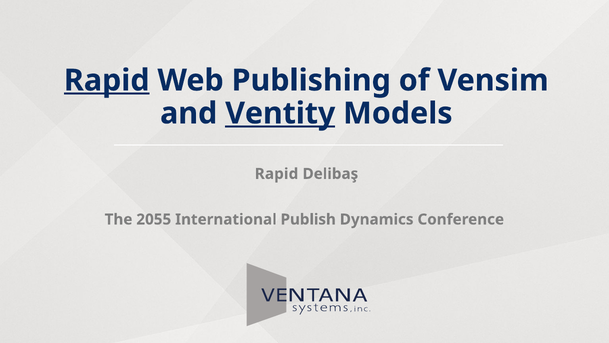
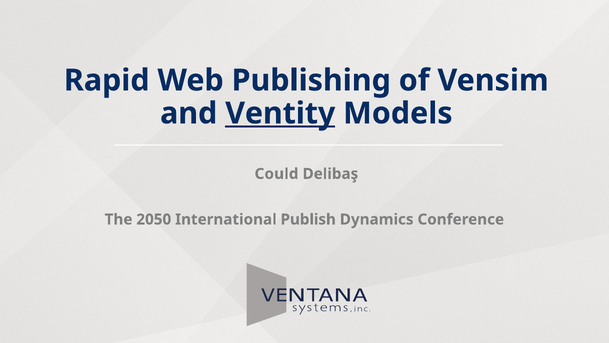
Rapid underline: present -> none (107, 80)
Rapid: Rapid -> Could (277, 174)
2055: 2055 -> 2050 (154, 219)
